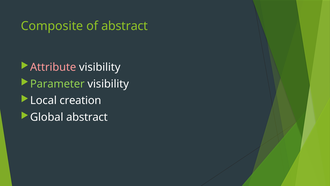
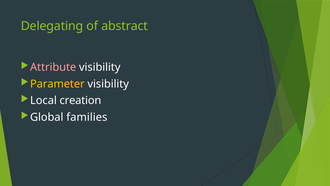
Composite: Composite -> Delegating (52, 26)
Parameter colour: light green -> yellow (57, 84)
Global abstract: abstract -> families (87, 117)
